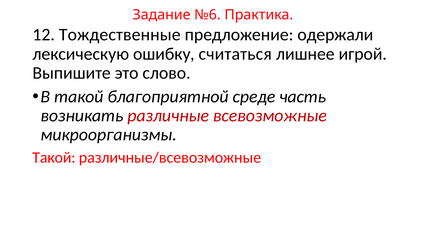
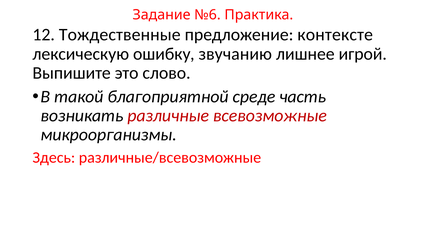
одержали: одержали -> контексте (335, 35)
считаться: считаться -> звучанию (235, 54)
Такой: Такой -> Здесь (54, 158)
